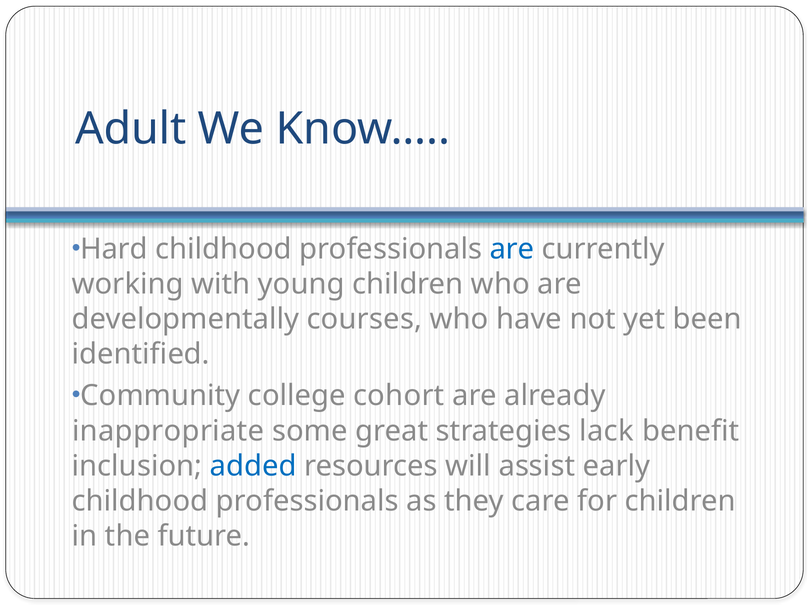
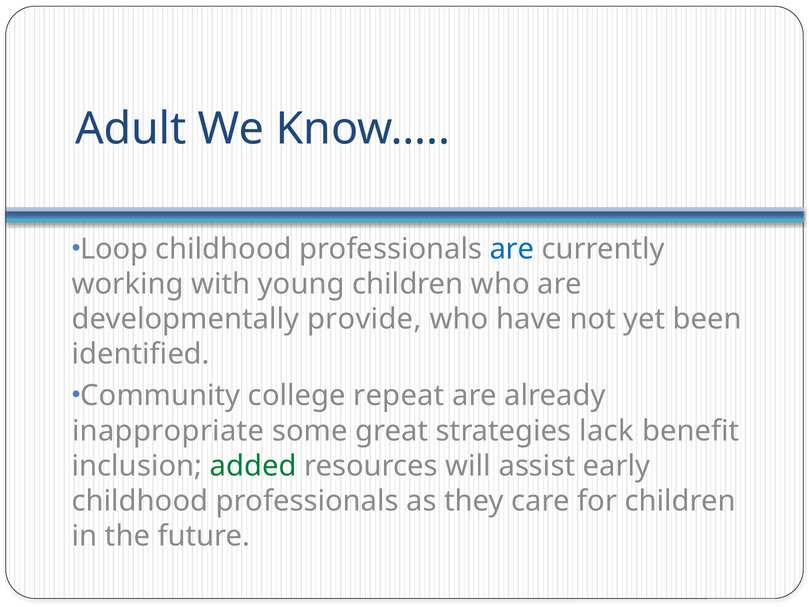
Hard: Hard -> Loop (114, 249)
courses: courses -> provide (364, 319)
cohort: cohort -> repeat (399, 396)
added colour: blue -> green (253, 466)
